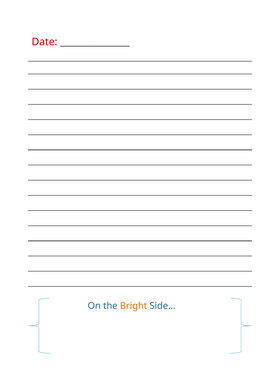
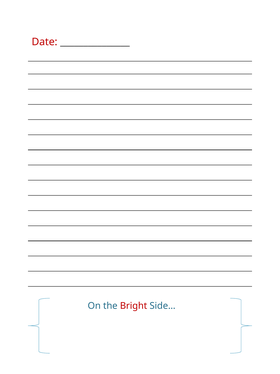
Bright colour: orange -> red (134, 305)
